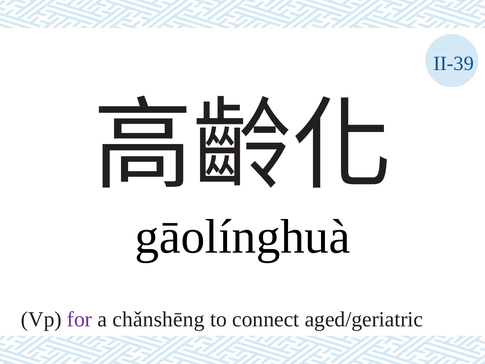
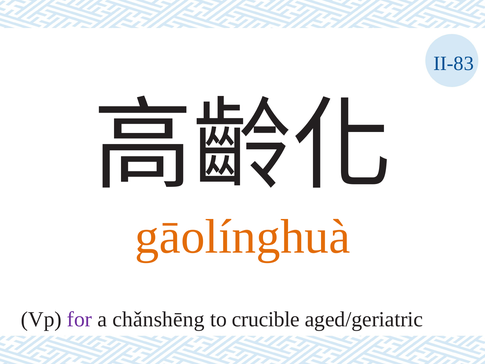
II-39: II-39 -> II-83 (454, 64)
gāolínghuà colour: black -> orange (243, 237)
connect: connect -> crucible (266, 319)
